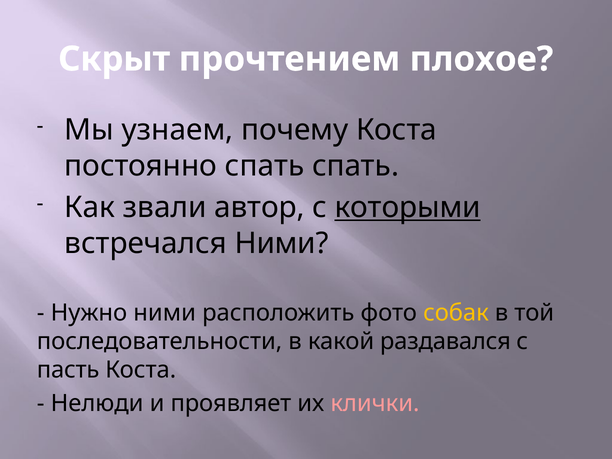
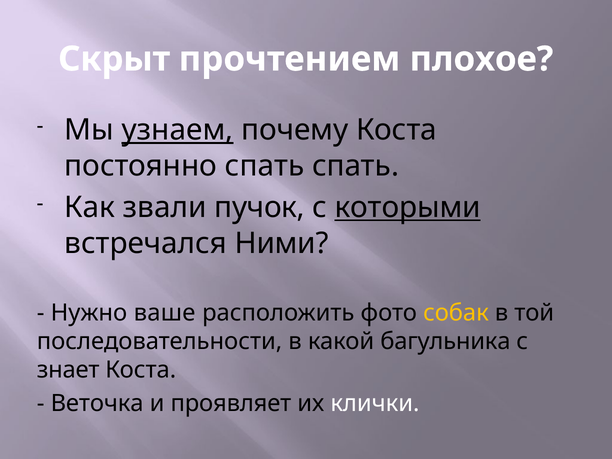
узнаем underline: none -> present (178, 130)
автор: автор -> пучок (260, 207)
Нужно ними: ними -> ваше (165, 313)
раздавался: раздавался -> багульника (445, 341)
пасть: пасть -> знает (68, 370)
Нелюди: Нелюди -> Веточка (97, 403)
клички colour: pink -> white (375, 403)
